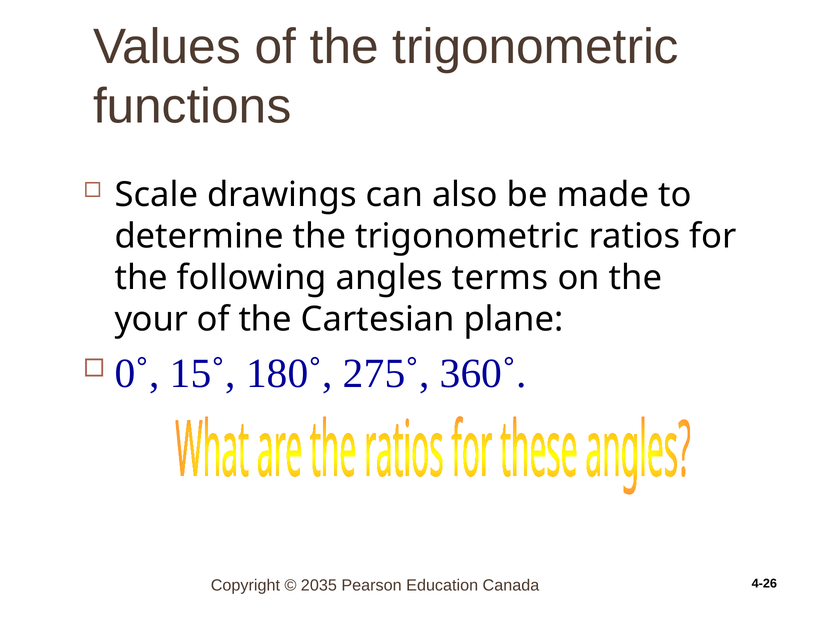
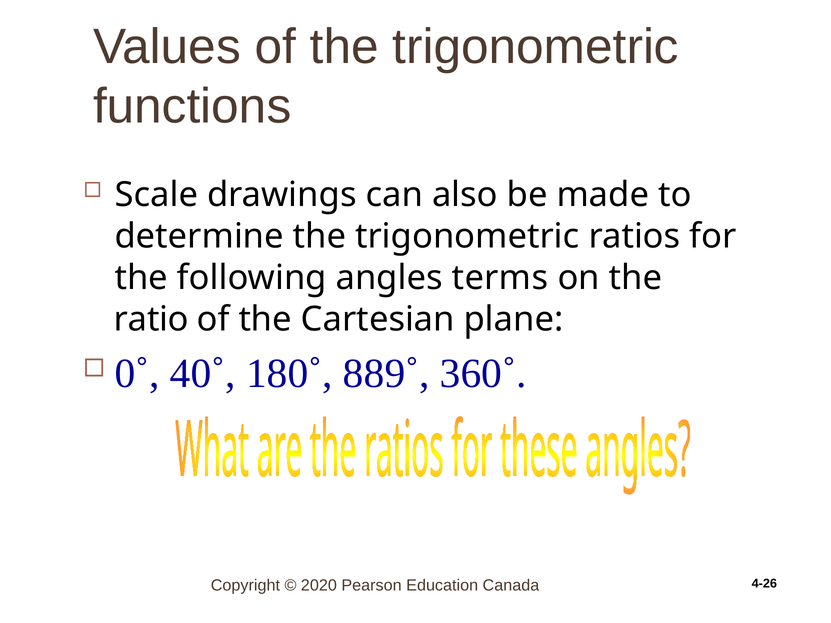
your: your -> ratio (151, 320)
15˚: 15˚ -> 40˚ (203, 374)
275˚: 275˚ -> 889˚ (386, 374)
2035: 2035 -> 2020 (319, 586)
